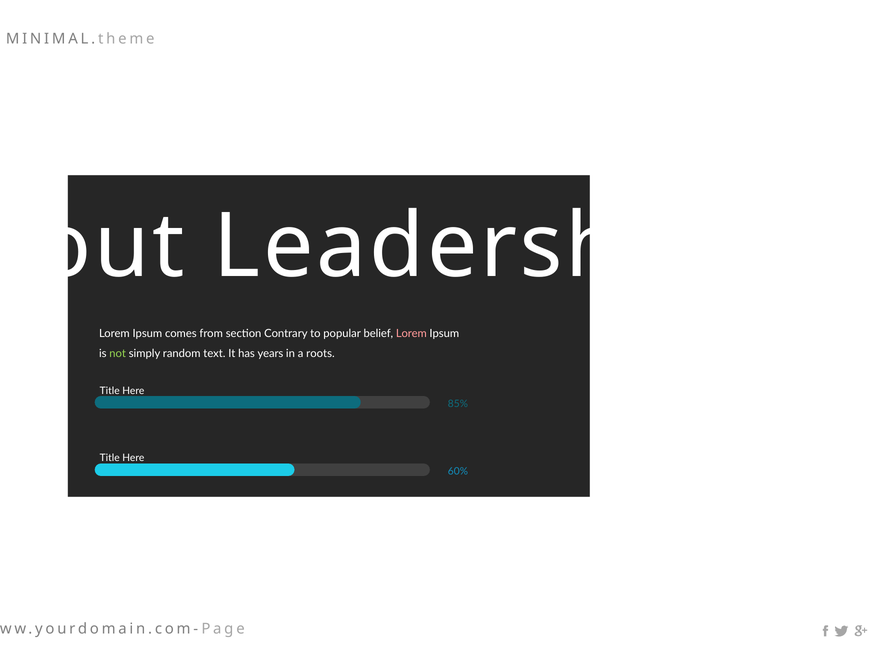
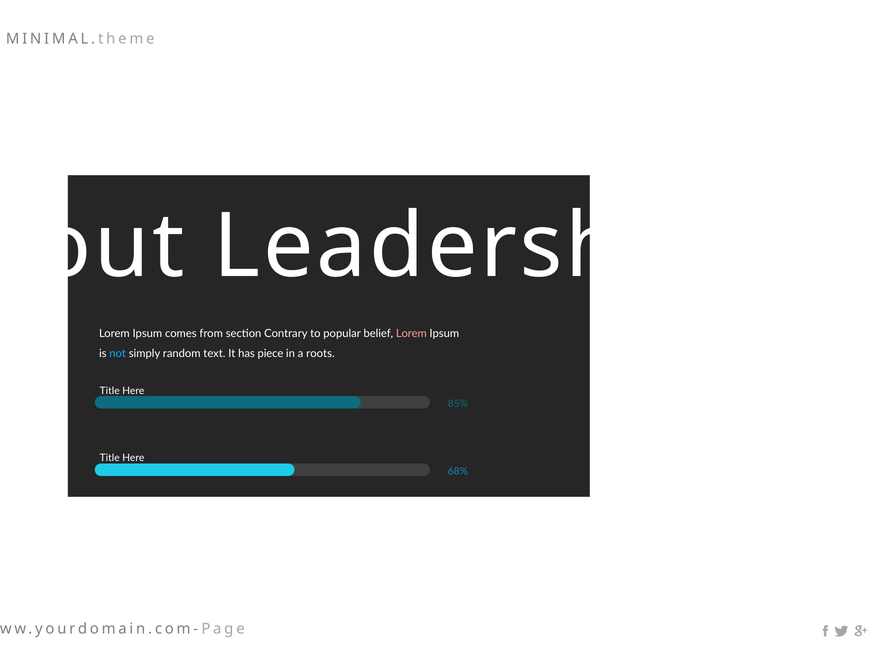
not colour: light green -> light blue (118, 354)
years: years -> piece (270, 354)
60%: 60% -> 68% (458, 471)
